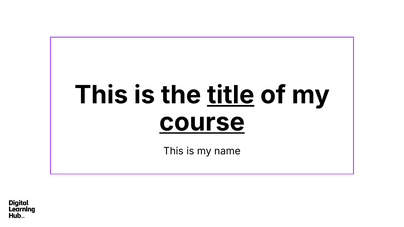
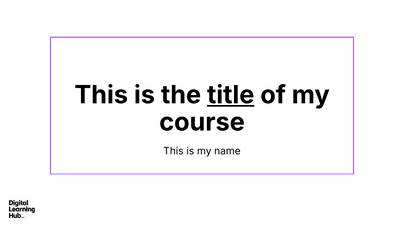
course underline: present -> none (202, 122)
